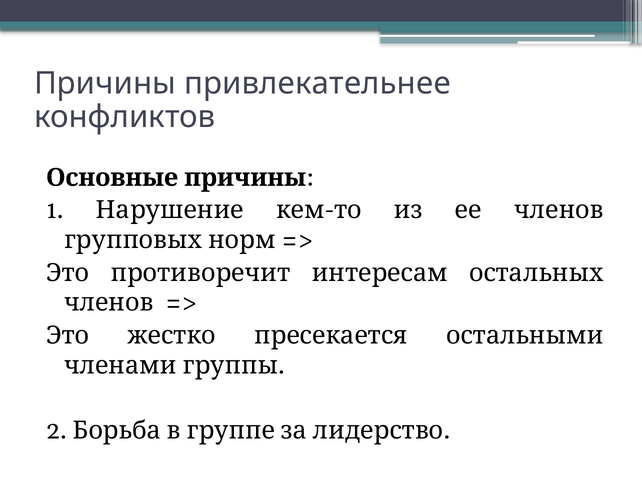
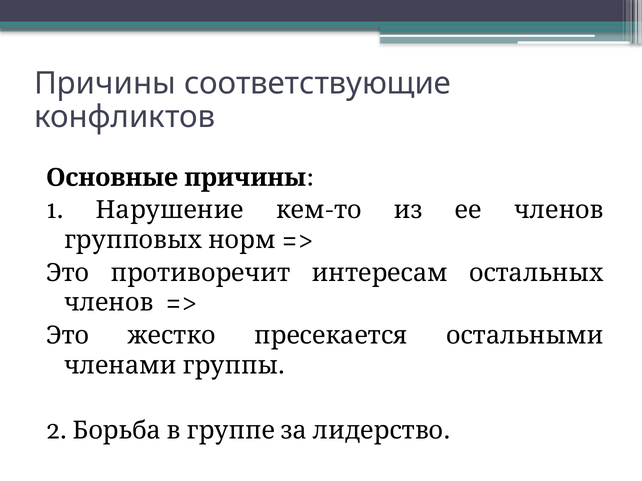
привлекательнее: привлекательнее -> соответствующие (318, 83)
